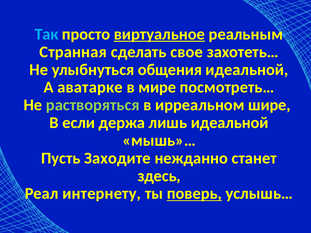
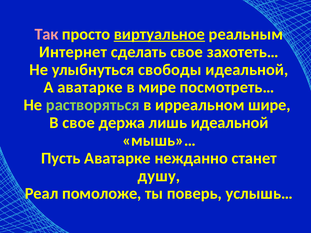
Так colour: light blue -> pink (47, 34)
Странная: Странная -> Интернет (73, 52)
общения: общения -> свободы (170, 70)
В если: если -> свое (79, 123)
Пусть Заходите: Заходите -> Аватарке (117, 158)
здесь: здесь -> душу (159, 176)
интернету: интернету -> помоложе (102, 194)
поверь underline: present -> none (194, 194)
